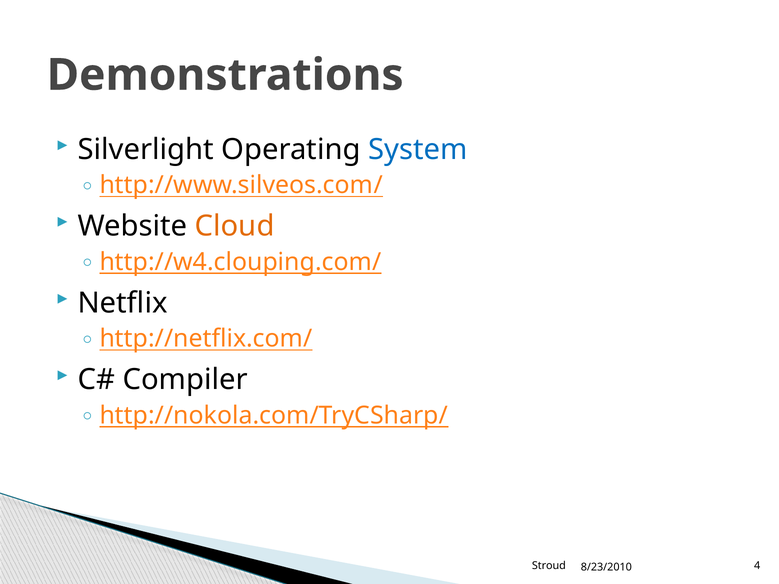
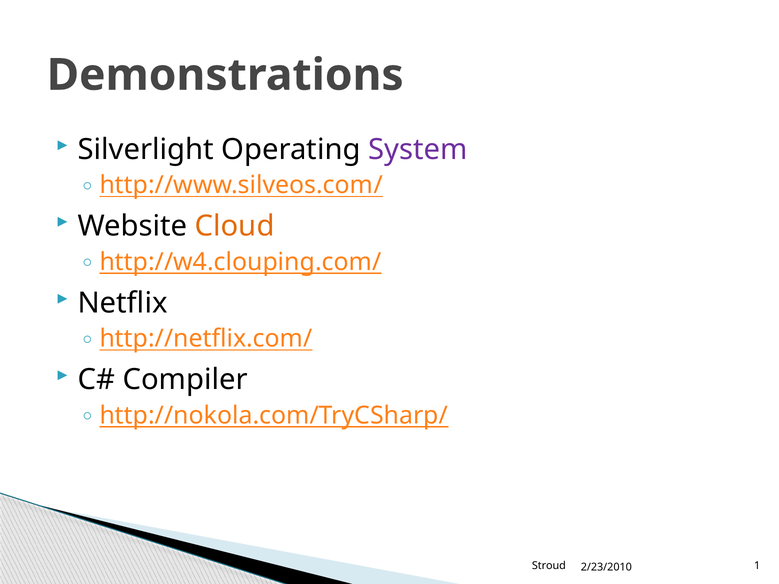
System colour: blue -> purple (418, 150)
4: 4 -> 1 (757, 566)
8/23/2010: 8/23/2010 -> 2/23/2010 (606, 567)
